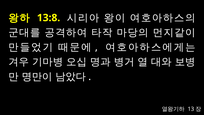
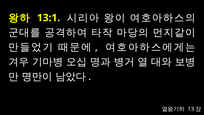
13:8: 13:8 -> 13:1 (49, 18)
